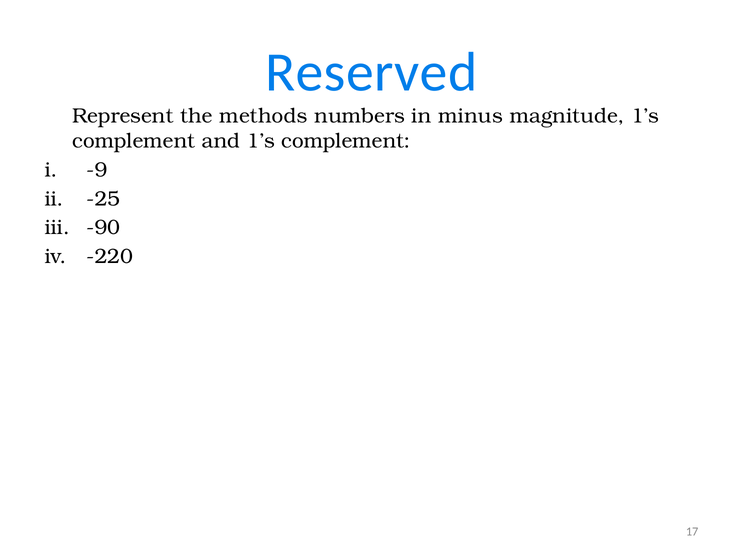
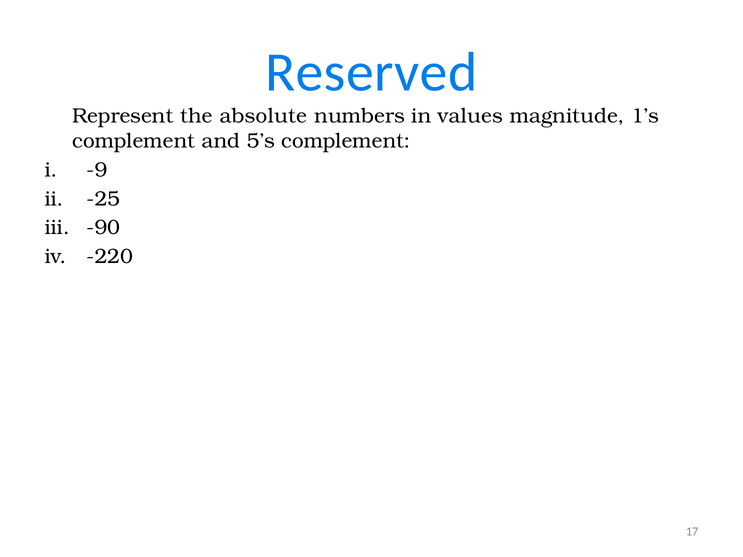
methods: methods -> absolute (263, 116)
minus: minus -> values (471, 116)
and 1’s: 1’s -> 5’s (261, 141)
